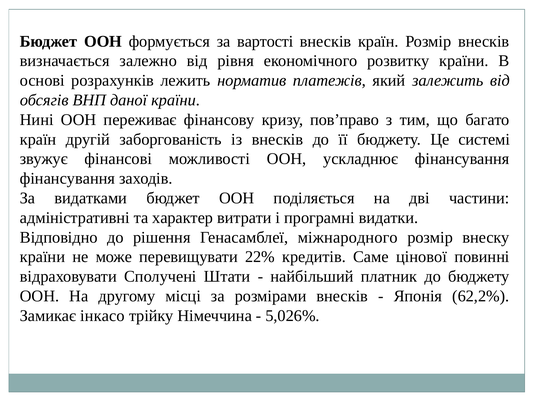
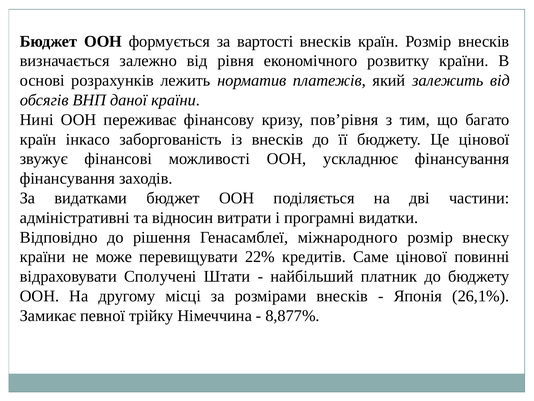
пов’право: пов’право -> пов’рівня (344, 120)
другій: другій -> інкасо (88, 139)
Це системі: системі -> цінової (484, 139)
характер: характер -> відносин (183, 217)
62,2%: 62,2% -> 26,1% (481, 296)
інкасо: інкасо -> певної (103, 315)
5,026%: 5,026% -> 8,877% (293, 315)
